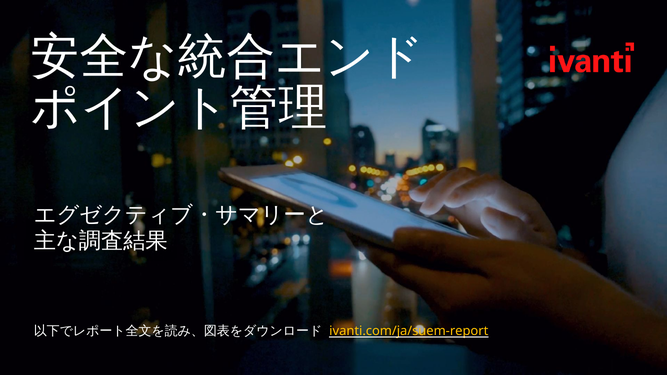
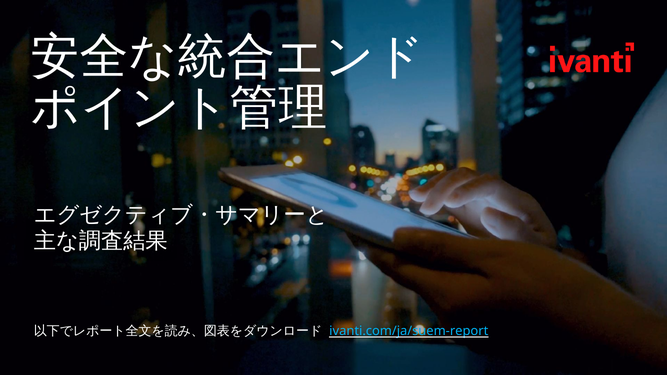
ivanti.com/ja/suem-report colour: yellow -> light blue (409, 331)
